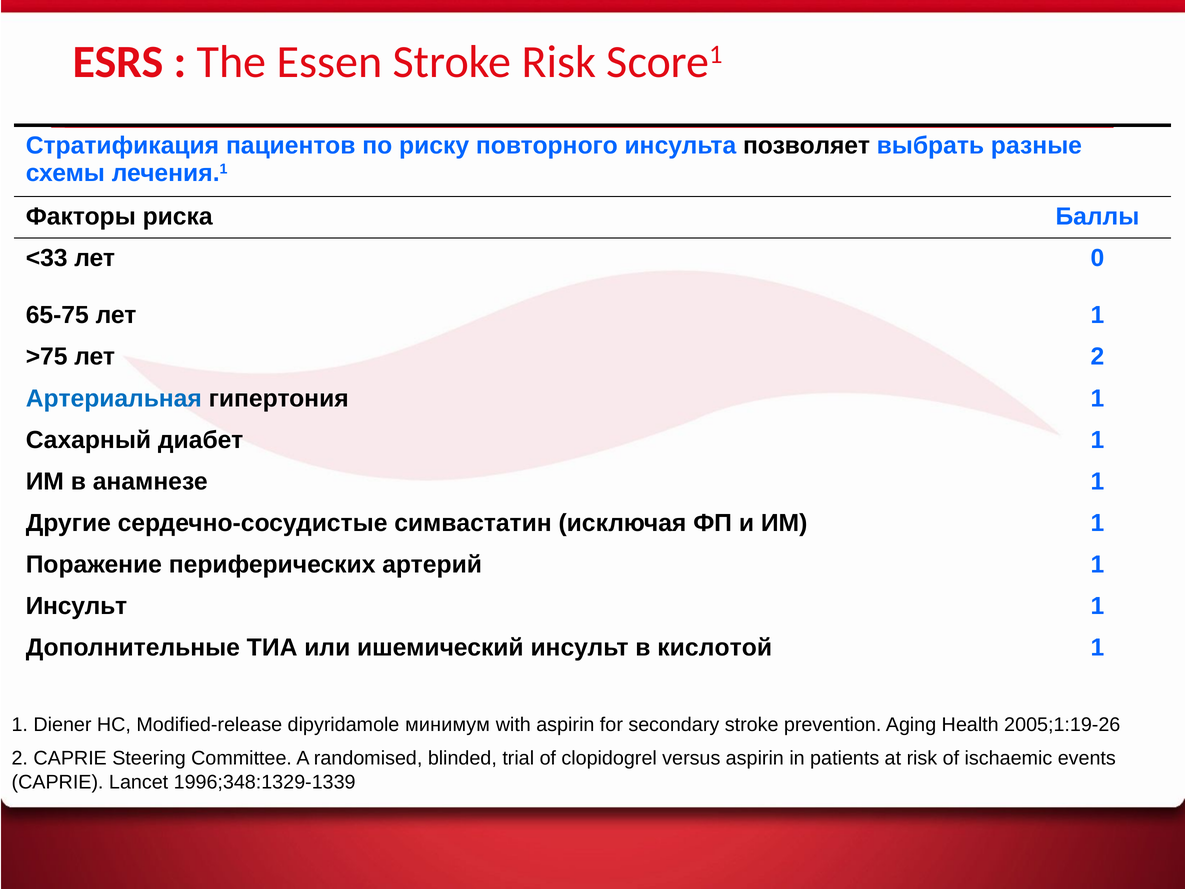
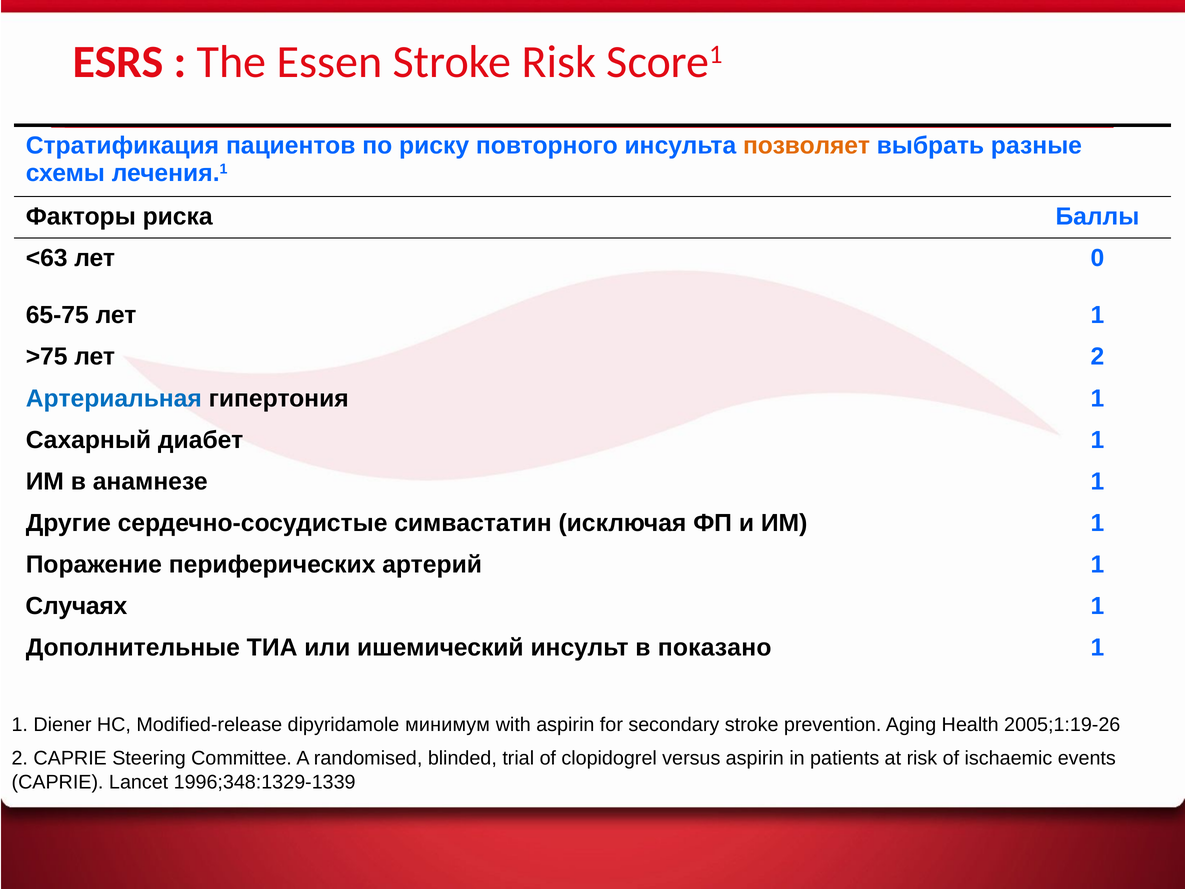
позволяет colour: black -> orange (806, 145)
<33: <33 -> <63 (47, 258)
Инсульт: Инсульт -> Случаях (76, 606)
кислотой: кислотой -> показано (715, 647)
